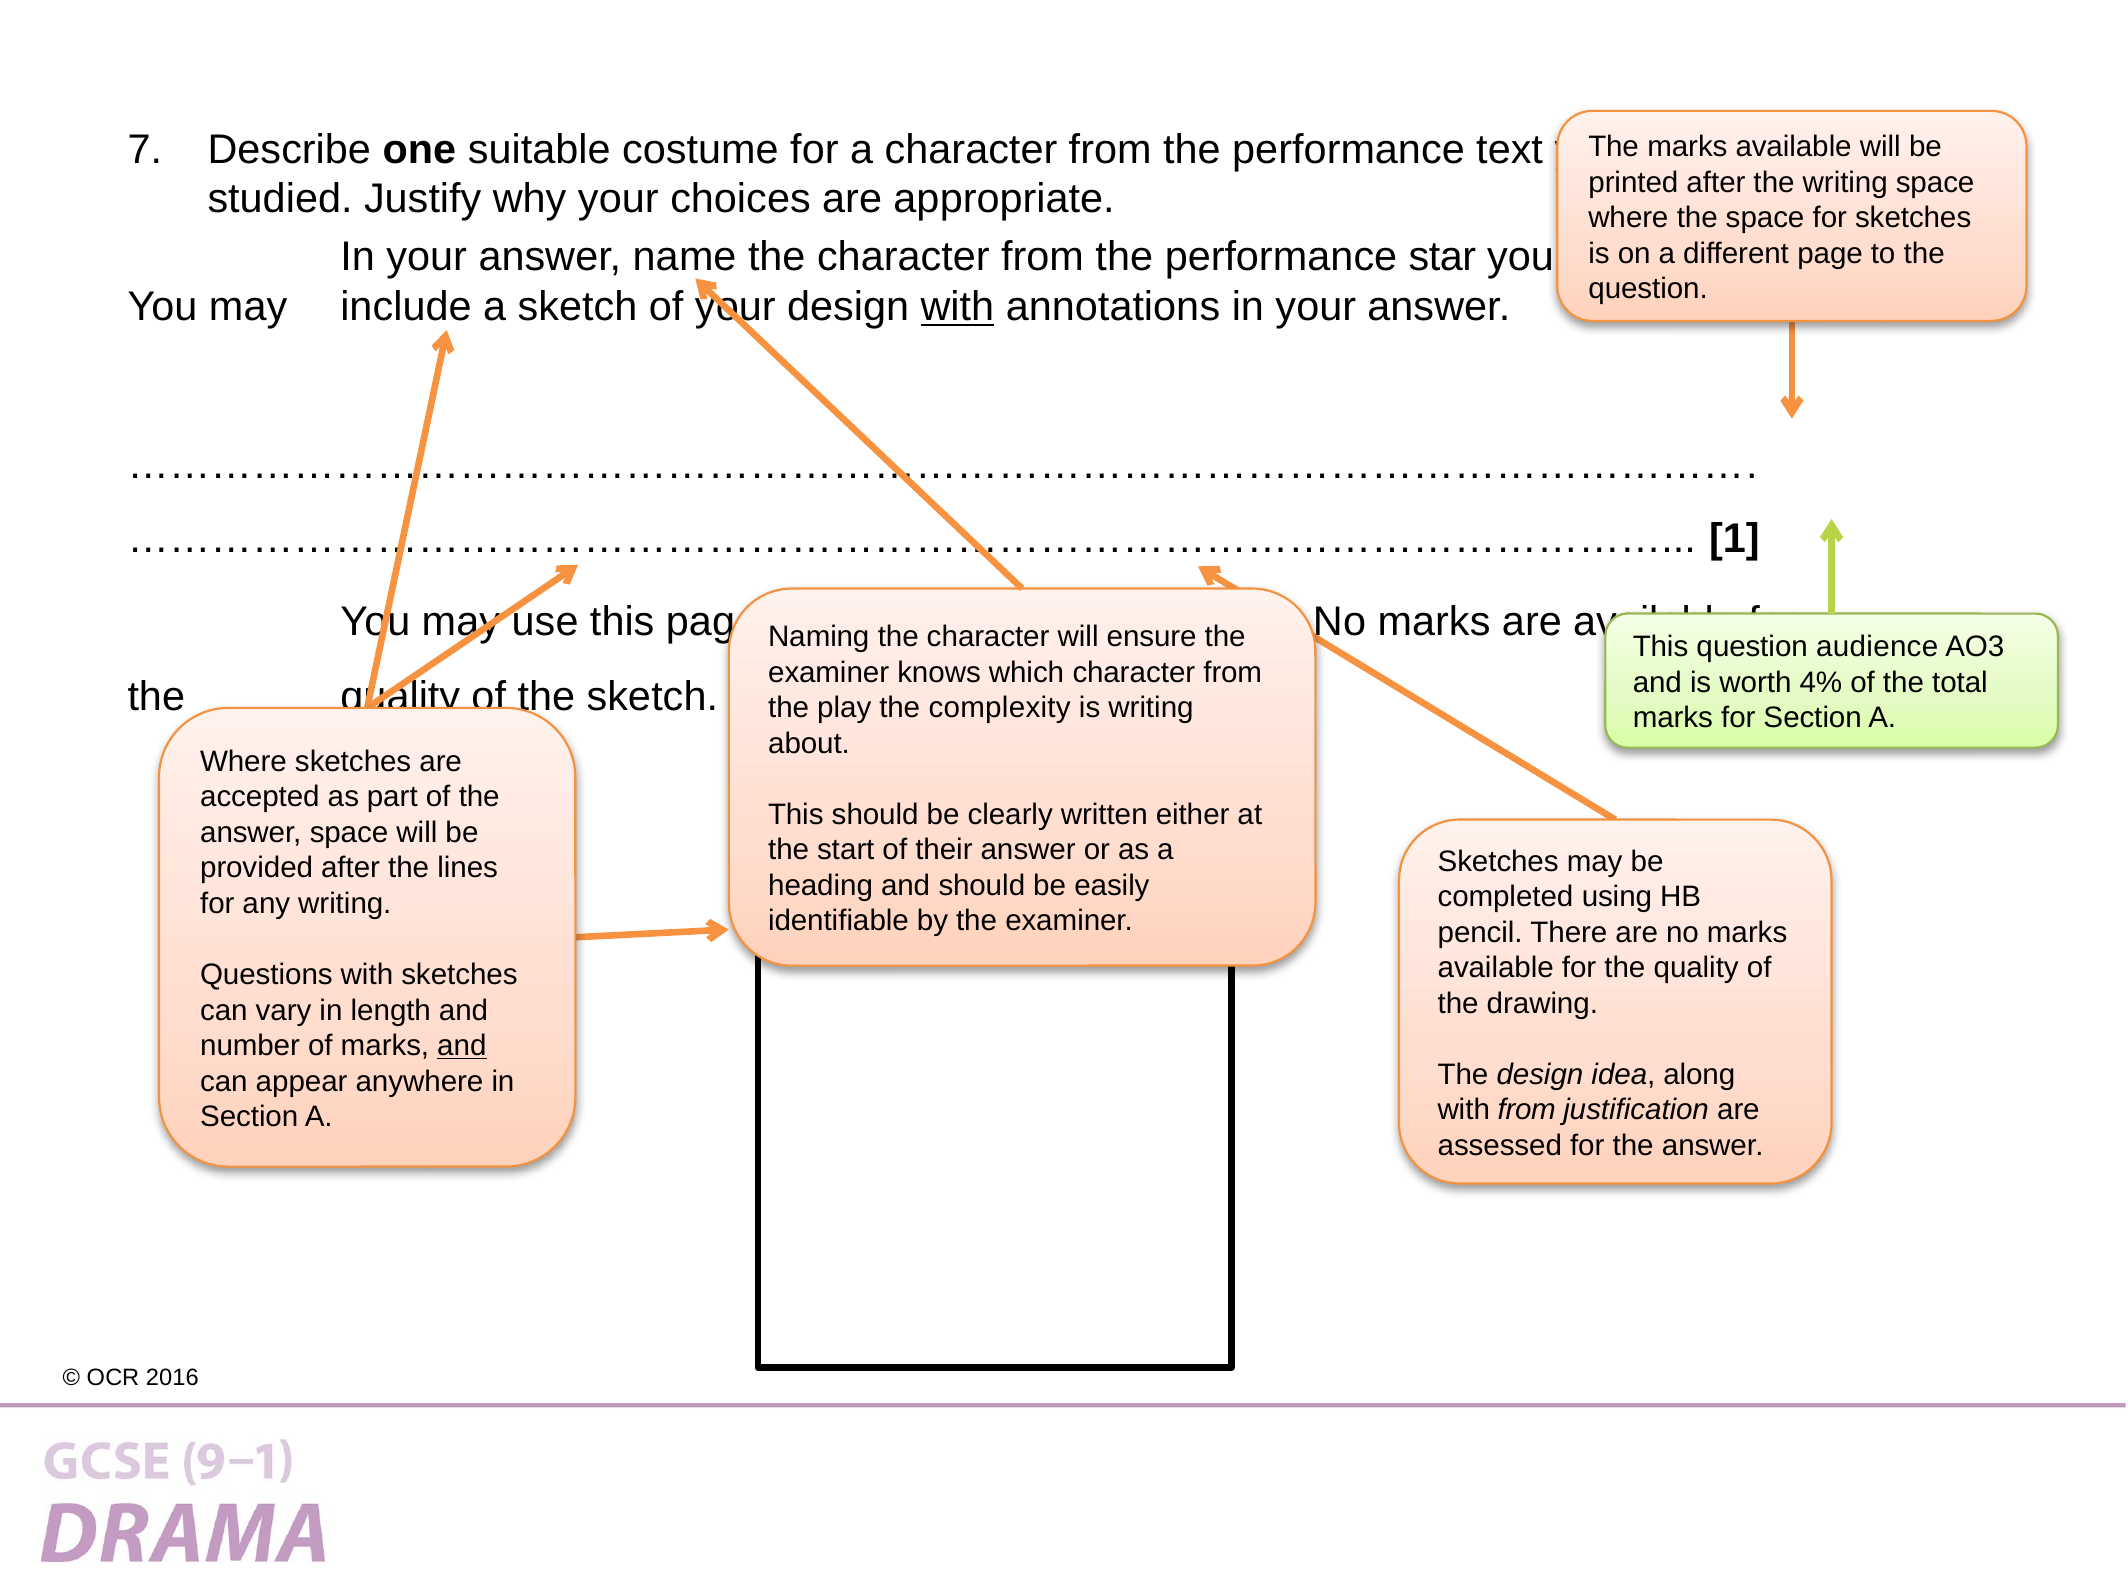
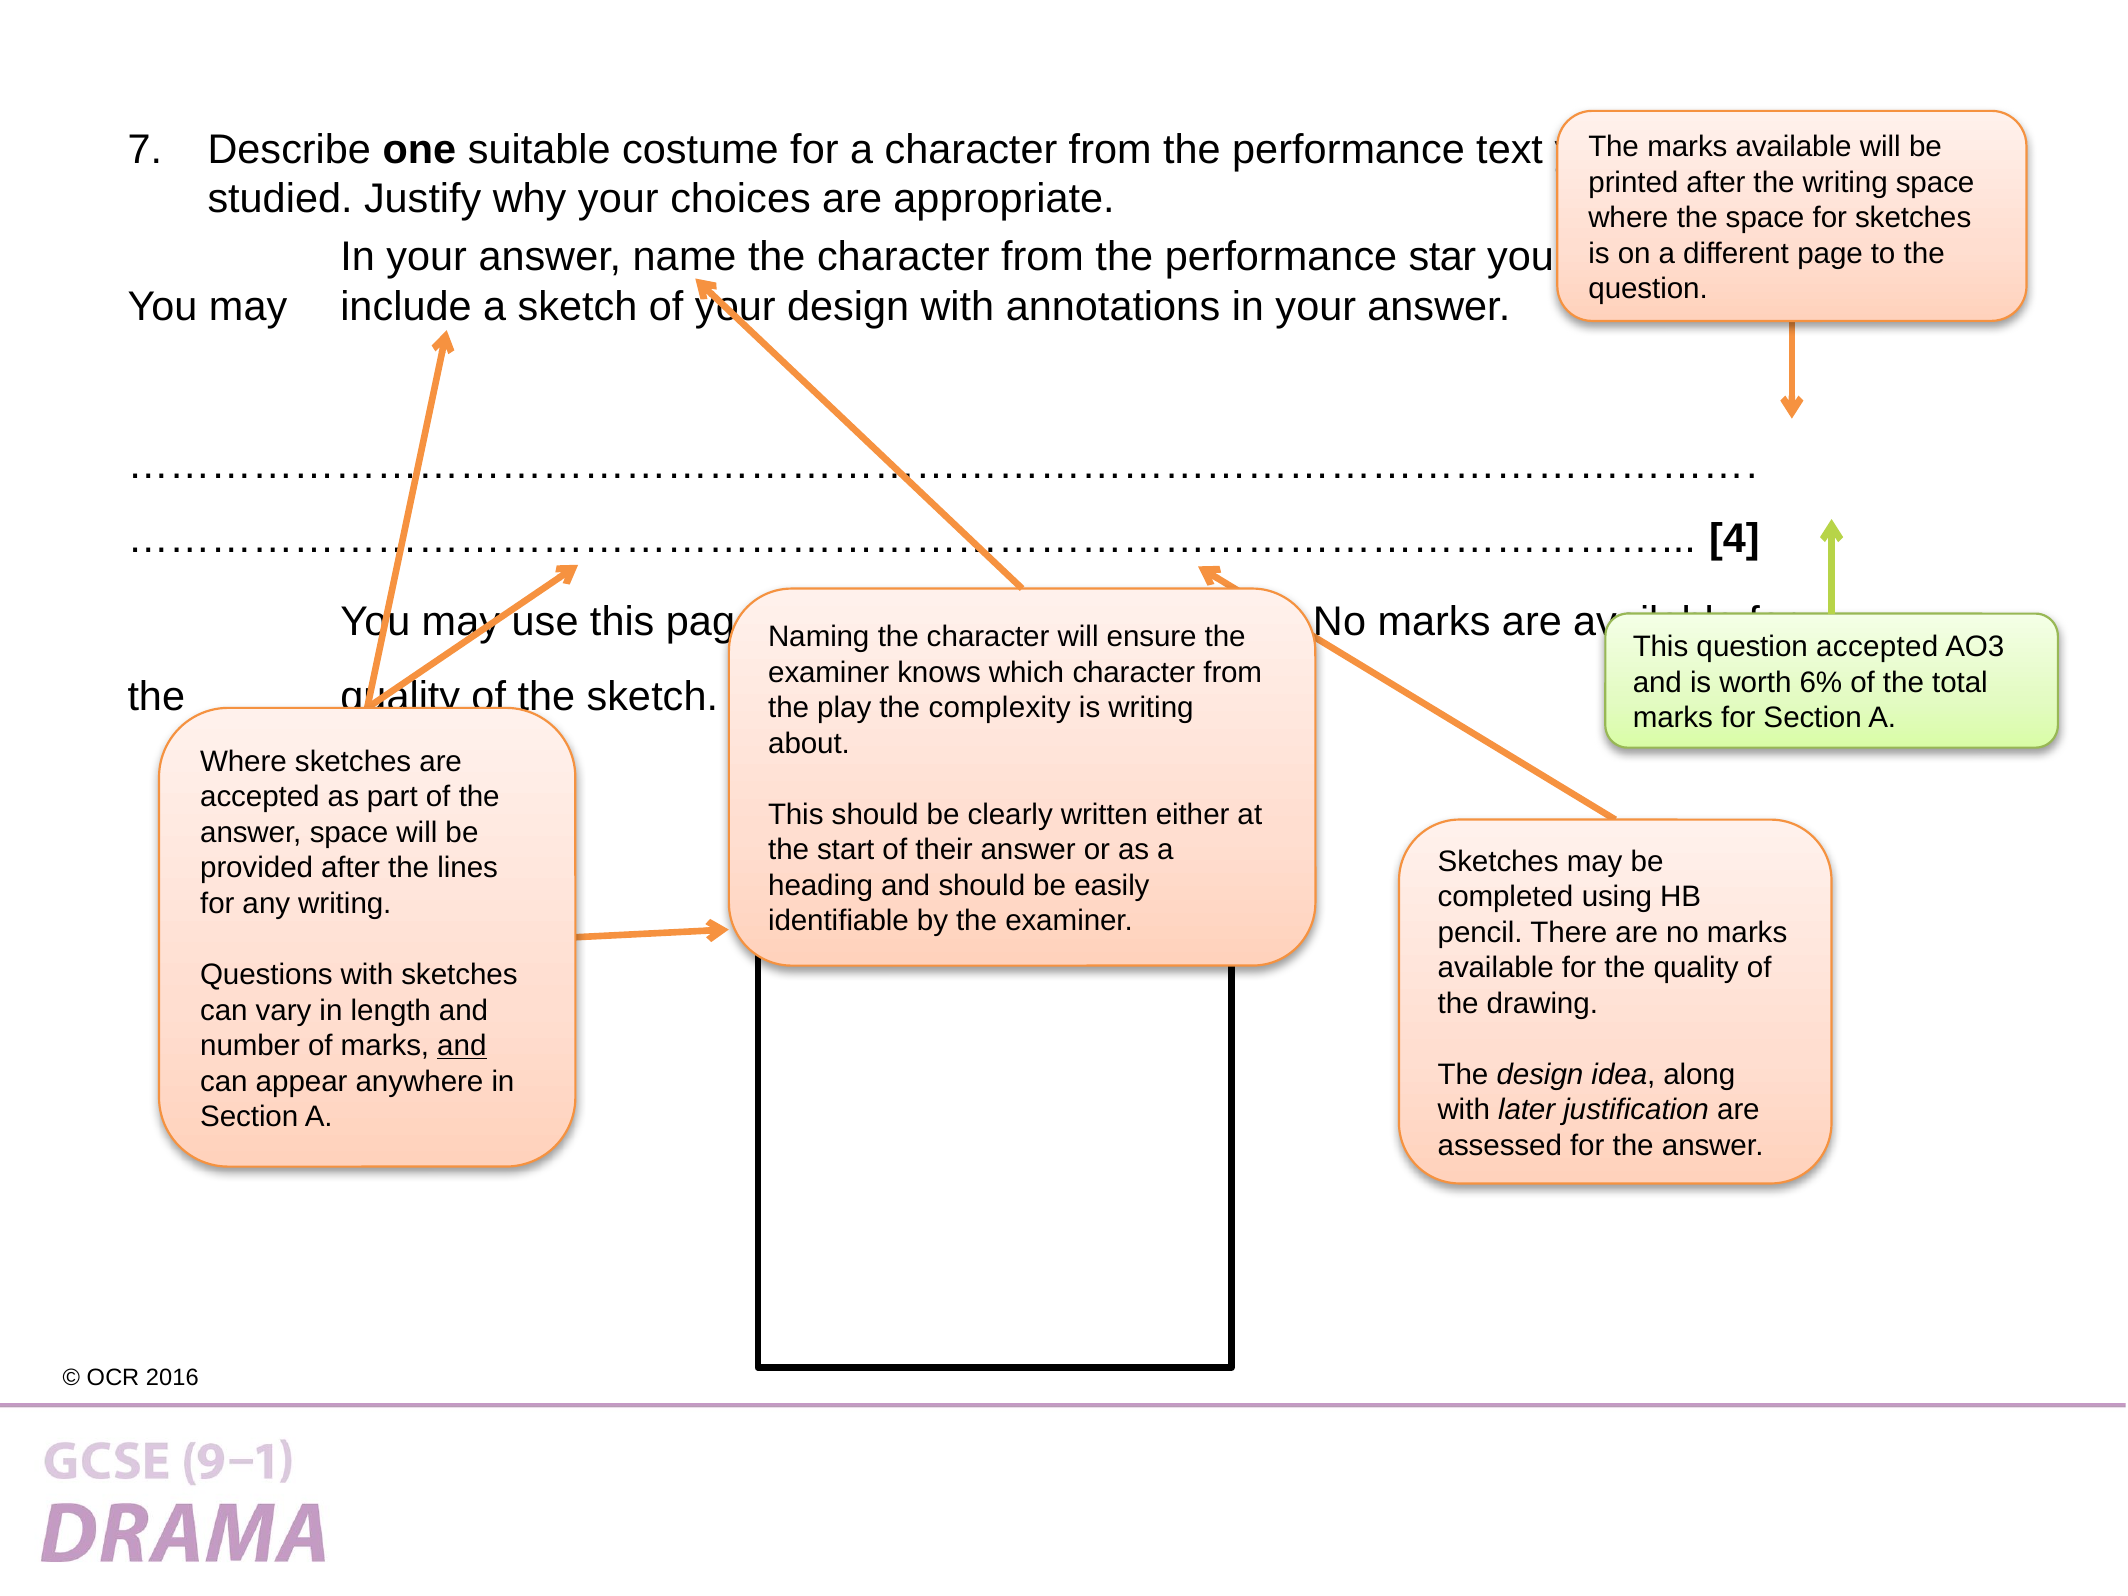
with underline: present -> none (957, 307)
1: 1 -> 4 (1734, 539)
question audience: audience -> accepted (1877, 647)
4%: 4% -> 6% (1821, 683)
with from: from -> later (1527, 1110)
